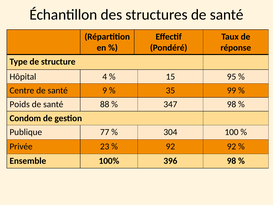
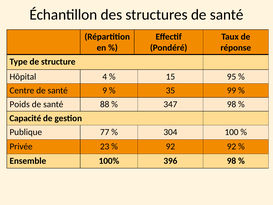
Condom: Condom -> Capacité (25, 118)
